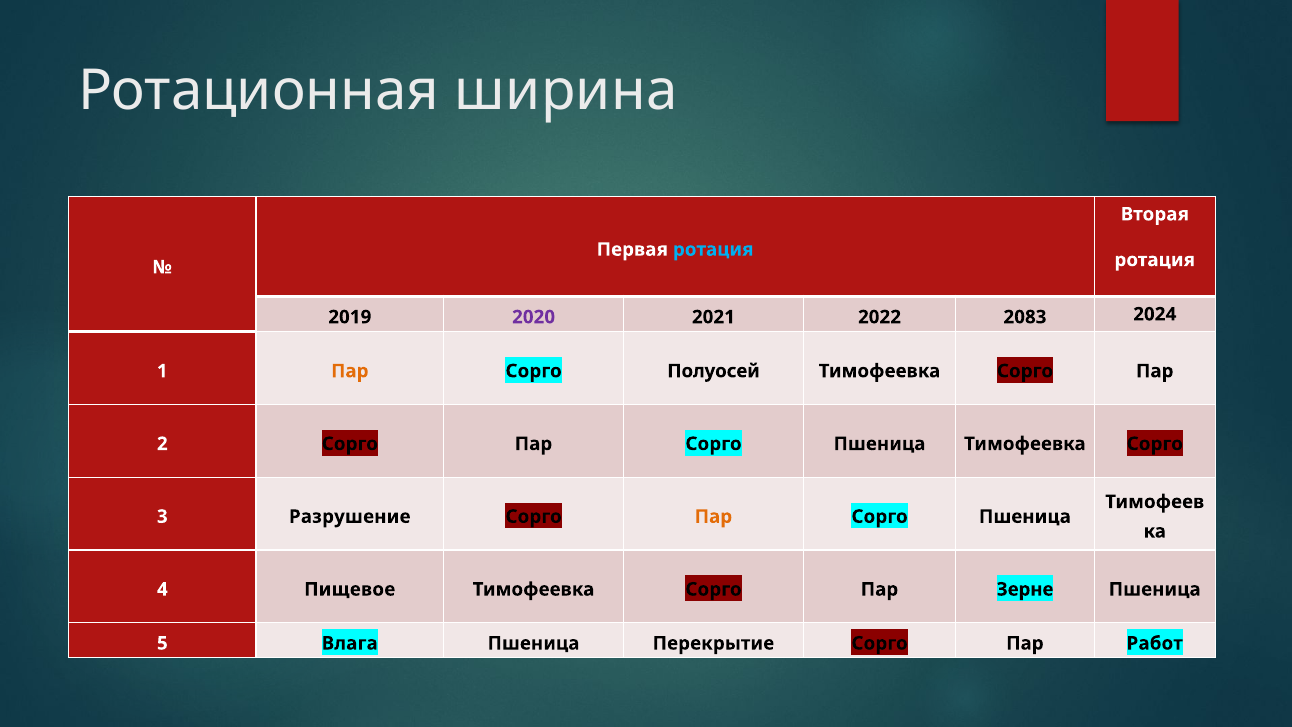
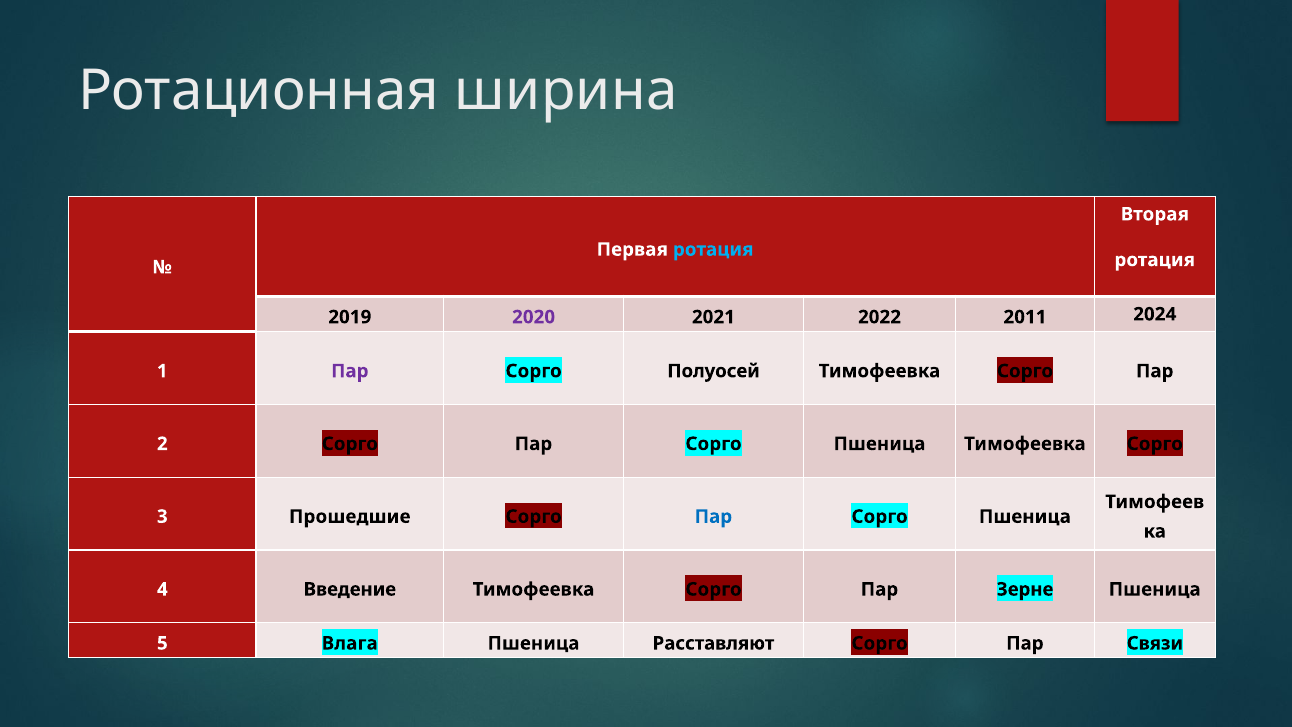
2083: 2083 -> 2011 (1025, 317)
Пар colour: orange -> purple (350, 371)
Разрушение: Разрушение -> Прошедшие (350, 516)
Пар colour: orange -> blue (713, 516)
Пищевое: Пищевое -> Введение (350, 589)
Перекрытие: Перекрытие -> Расставляют (714, 643)
Работ: Работ -> Связи (1155, 643)
